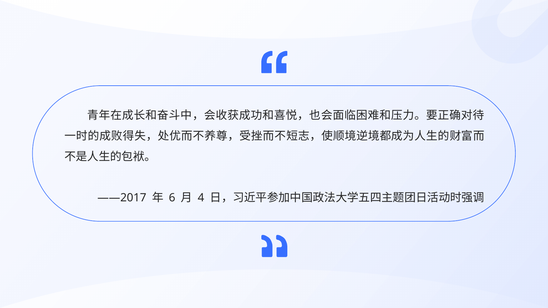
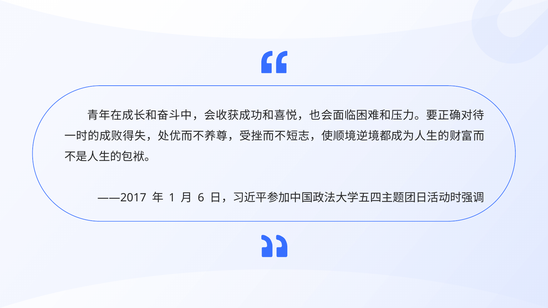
6: 6 -> 1 (172, 198)
4: 4 -> 6 (201, 198)
